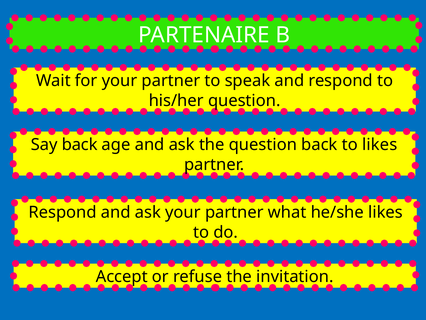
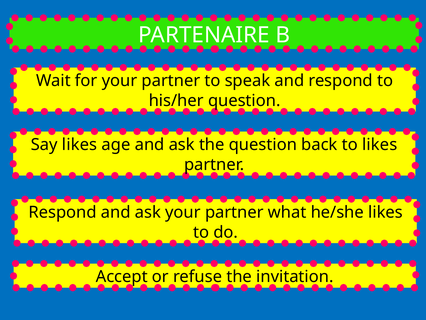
Say back: back -> likes (80, 145)
